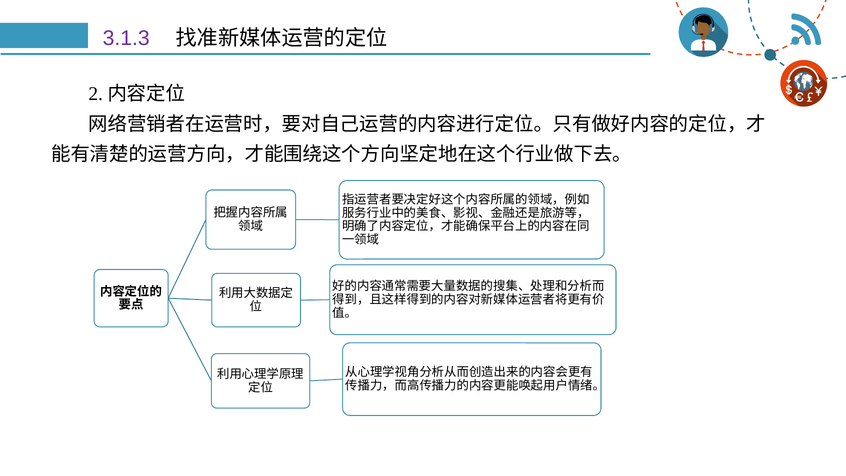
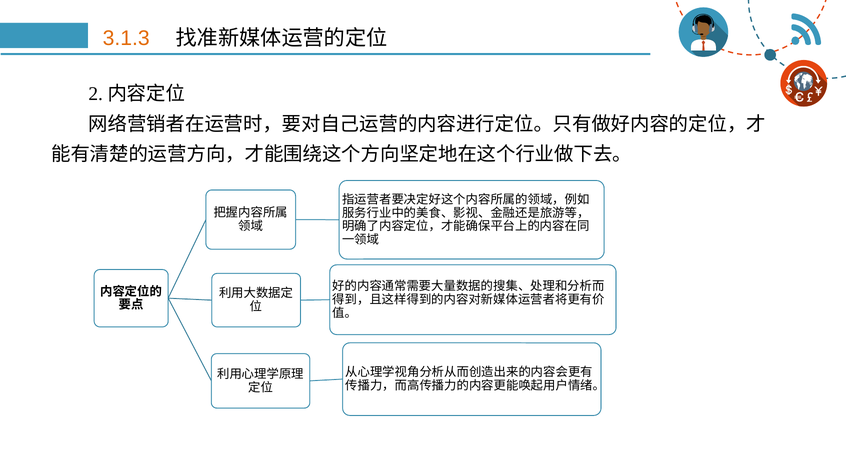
3.1.3 colour: purple -> orange (126, 38)
